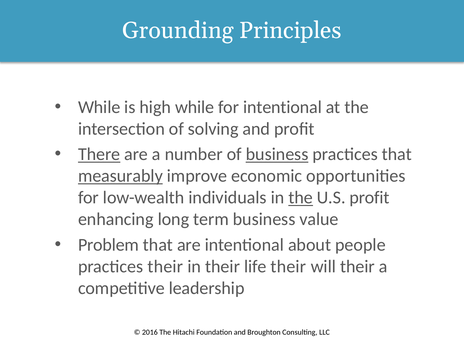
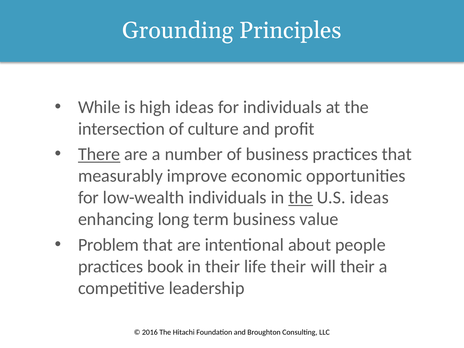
high while: while -> ideas (195, 107)
for intentional: intentional -> individuals (282, 107)
solving: solving -> culture (213, 129)
business underline: present -> none (277, 154)
measurably underline: present -> none (120, 176)
U.S profit: profit -> ideas (369, 198)
practices their: their -> book (165, 267)
